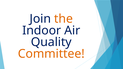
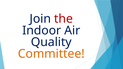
the colour: orange -> red (63, 19)
